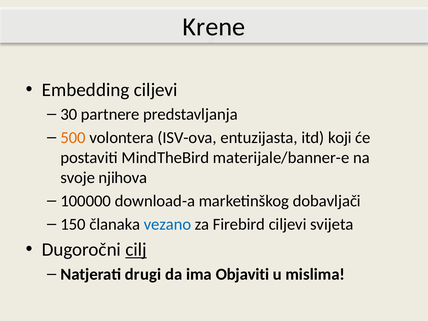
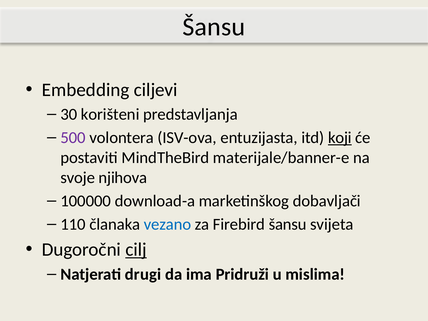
Krene: Krene -> Šansu (214, 27)
partnere: partnere -> korišteni (110, 114)
500 colour: orange -> purple (73, 138)
koji underline: none -> present (340, 138)
150: 150 -> 110 (73, 224)
Firebird ciljevi: ciljevi -> šansu (288, 224)
Objaviti: Objaviti -> Pridruži (242, 274)
